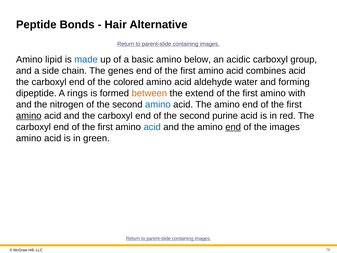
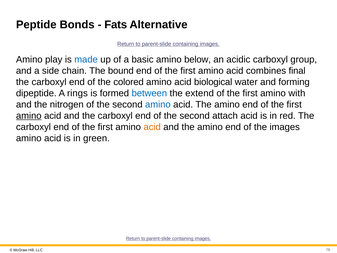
Hair: Hair -> Fats (116, 25)
lipid: lipid -> play (54, 59)
genes: genes -> bound (121, 71)
combines acid: acid -> final (297, 71)
aldehyde: aldehyde -> biological (213, 82)
between colour: orange -> blue (149, 93)
purine: purine -> attach (225, 116)
acid colour: blue -> orange (152, 127)
end underline: present -> none (233, 127)
